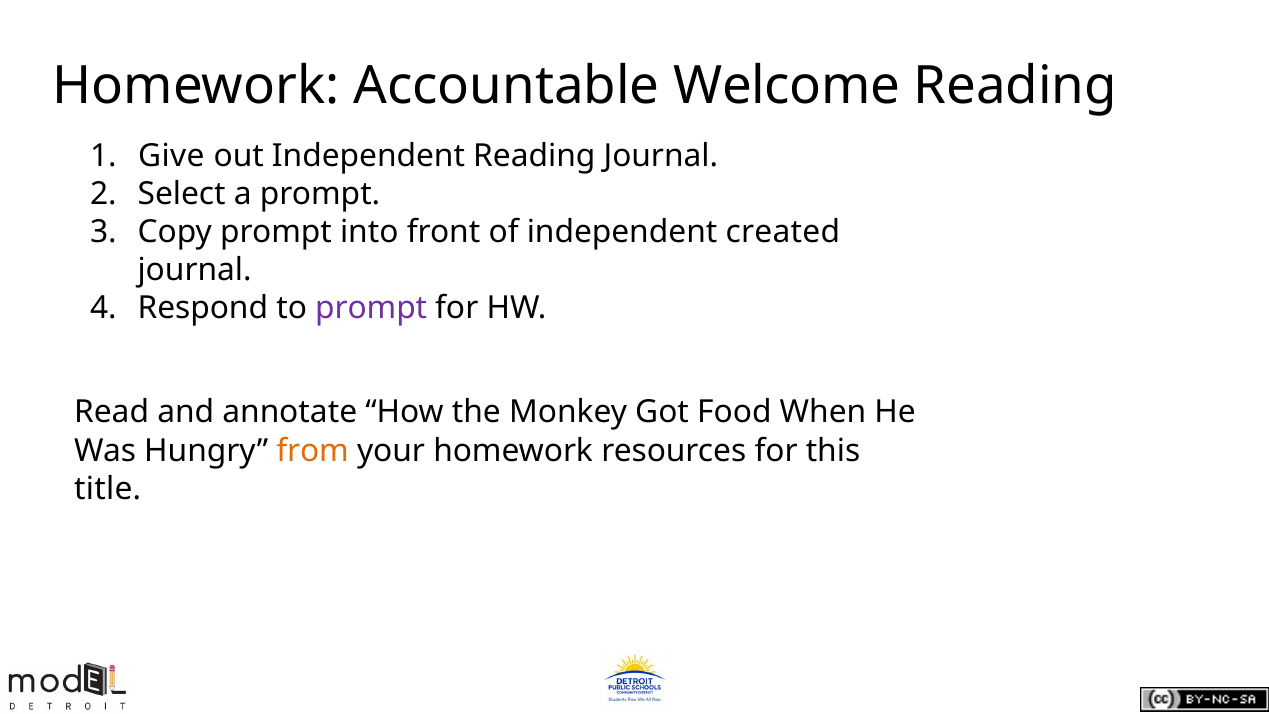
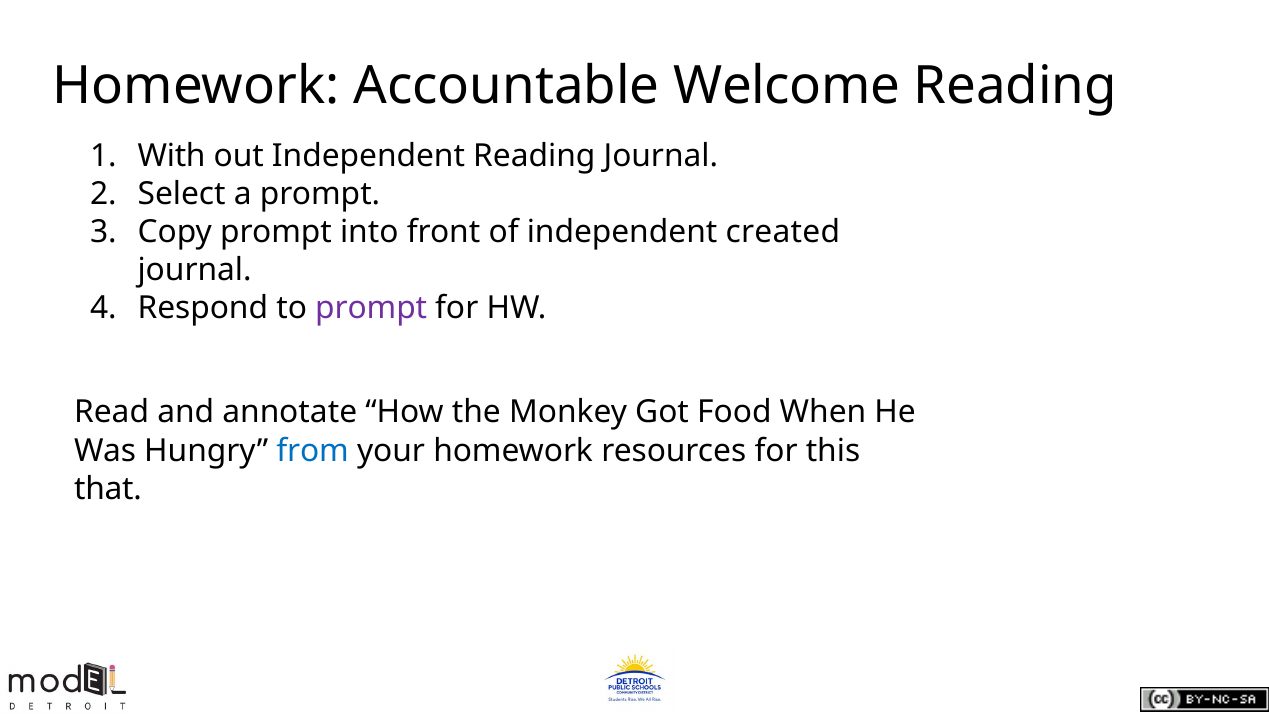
Give: Give -> With (172, 156)
from colour: orange -> blue (313, 450)
title: title -> that (108, 489)
